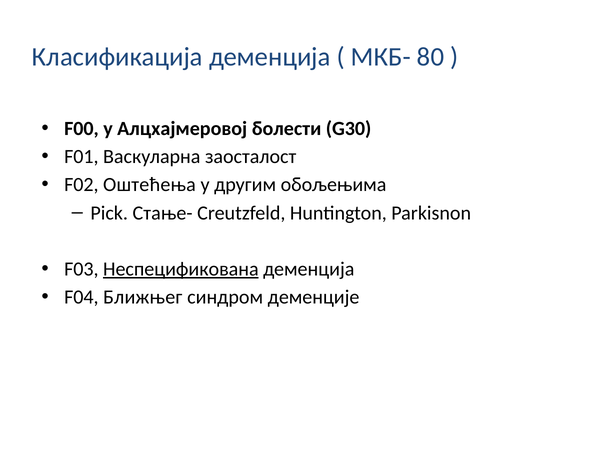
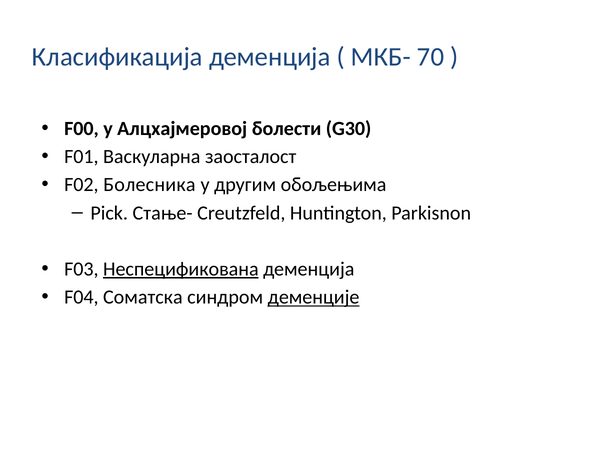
80: 80 -> 70 (431, 57)
Оштећења: Оштећења -> Болесника (149, 185)
Ближњег: Ближњег -> Соматска (143, 297)
деменције underline: none -> present (314, 297)
